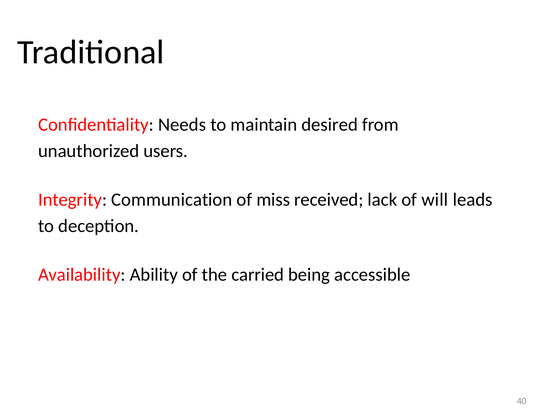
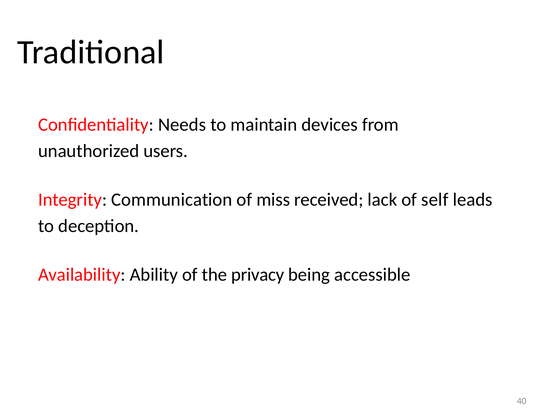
desired: desired -> devices (330, 125)
will: will -> self (435, 200)
carried: carried -> privacy (258, 275)
